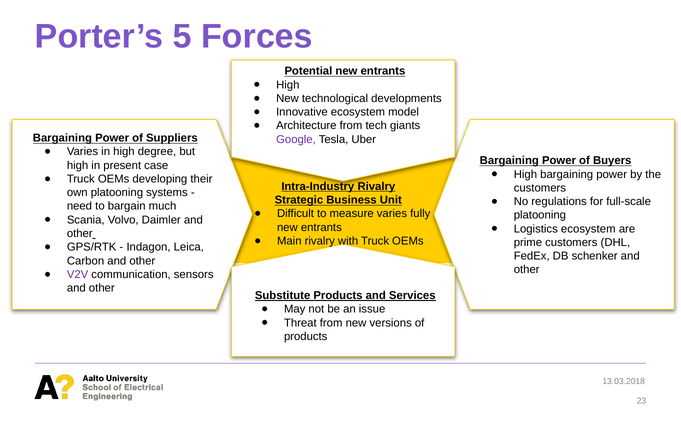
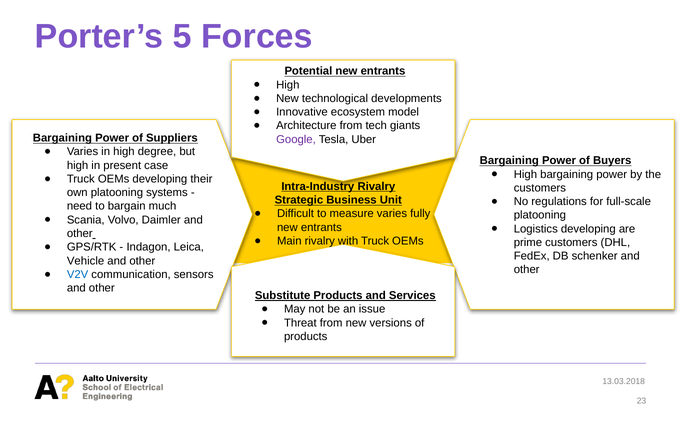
Logistics ecosystem: ecosystem -> developing (588, 229)
Carbon: Carbon -> Vehicle (86, 261)
V2V colour: purple -> blue (78, 274)
